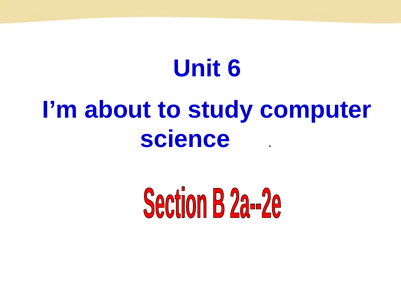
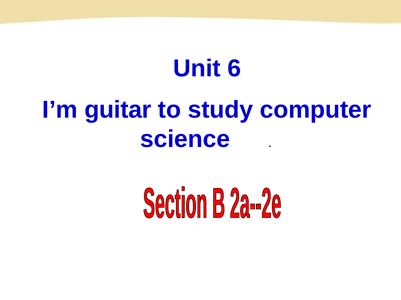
about: about -> guitar (118, 110)
